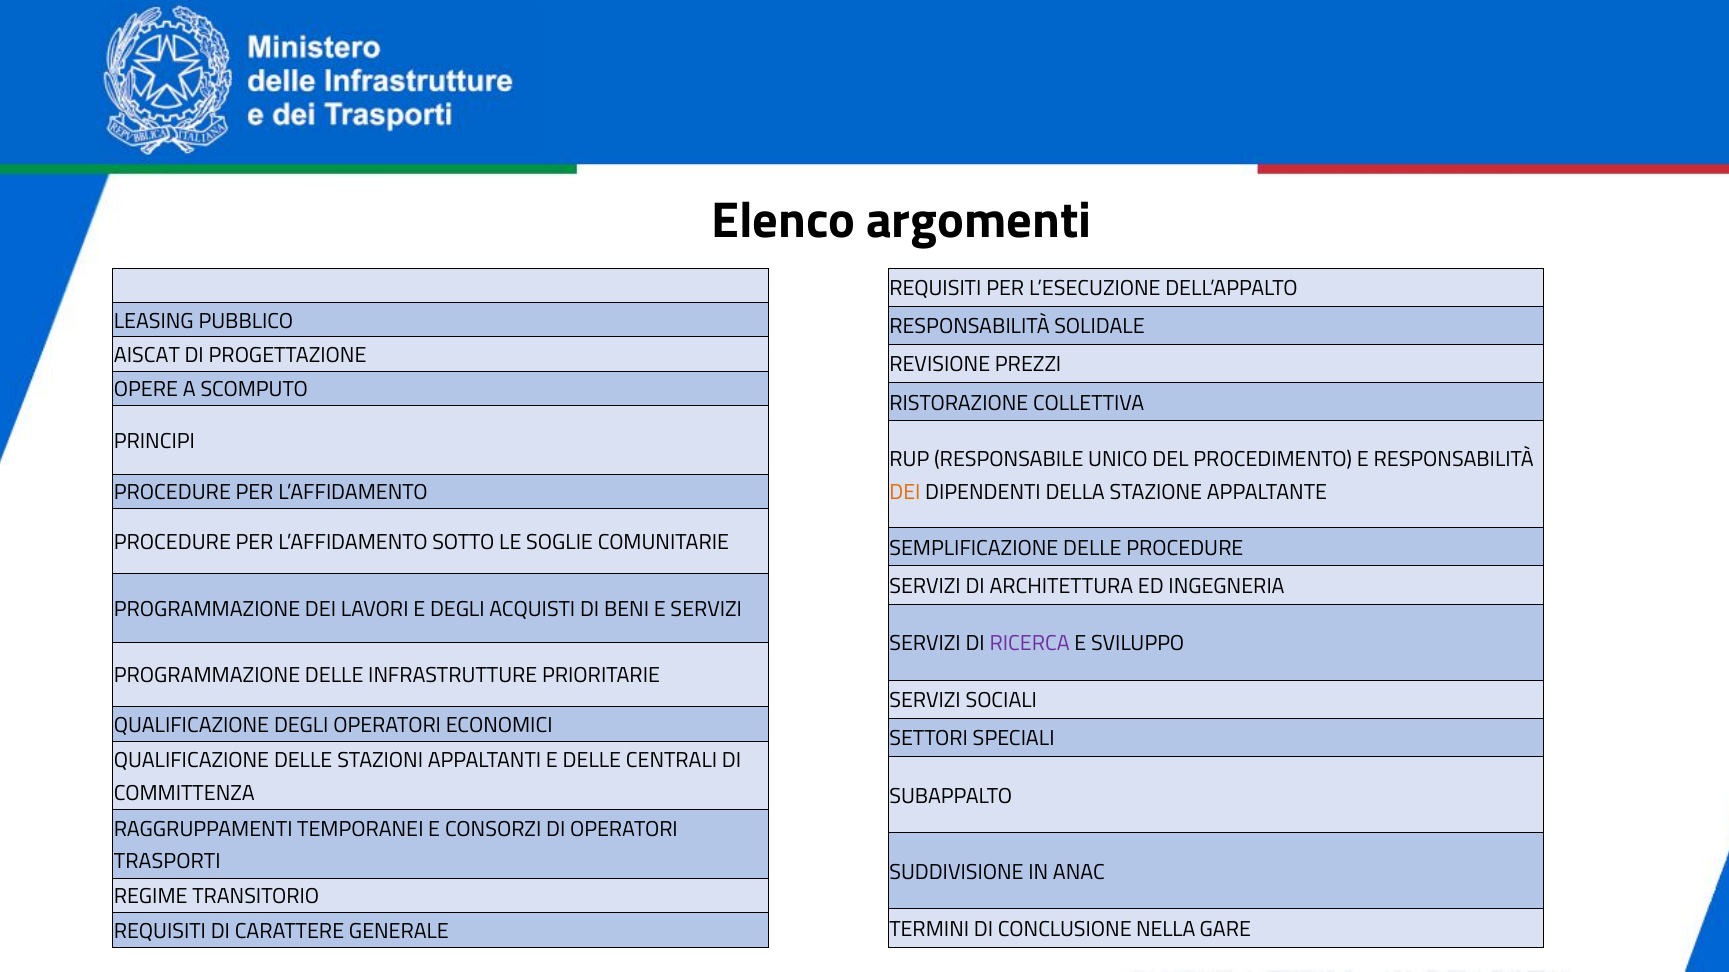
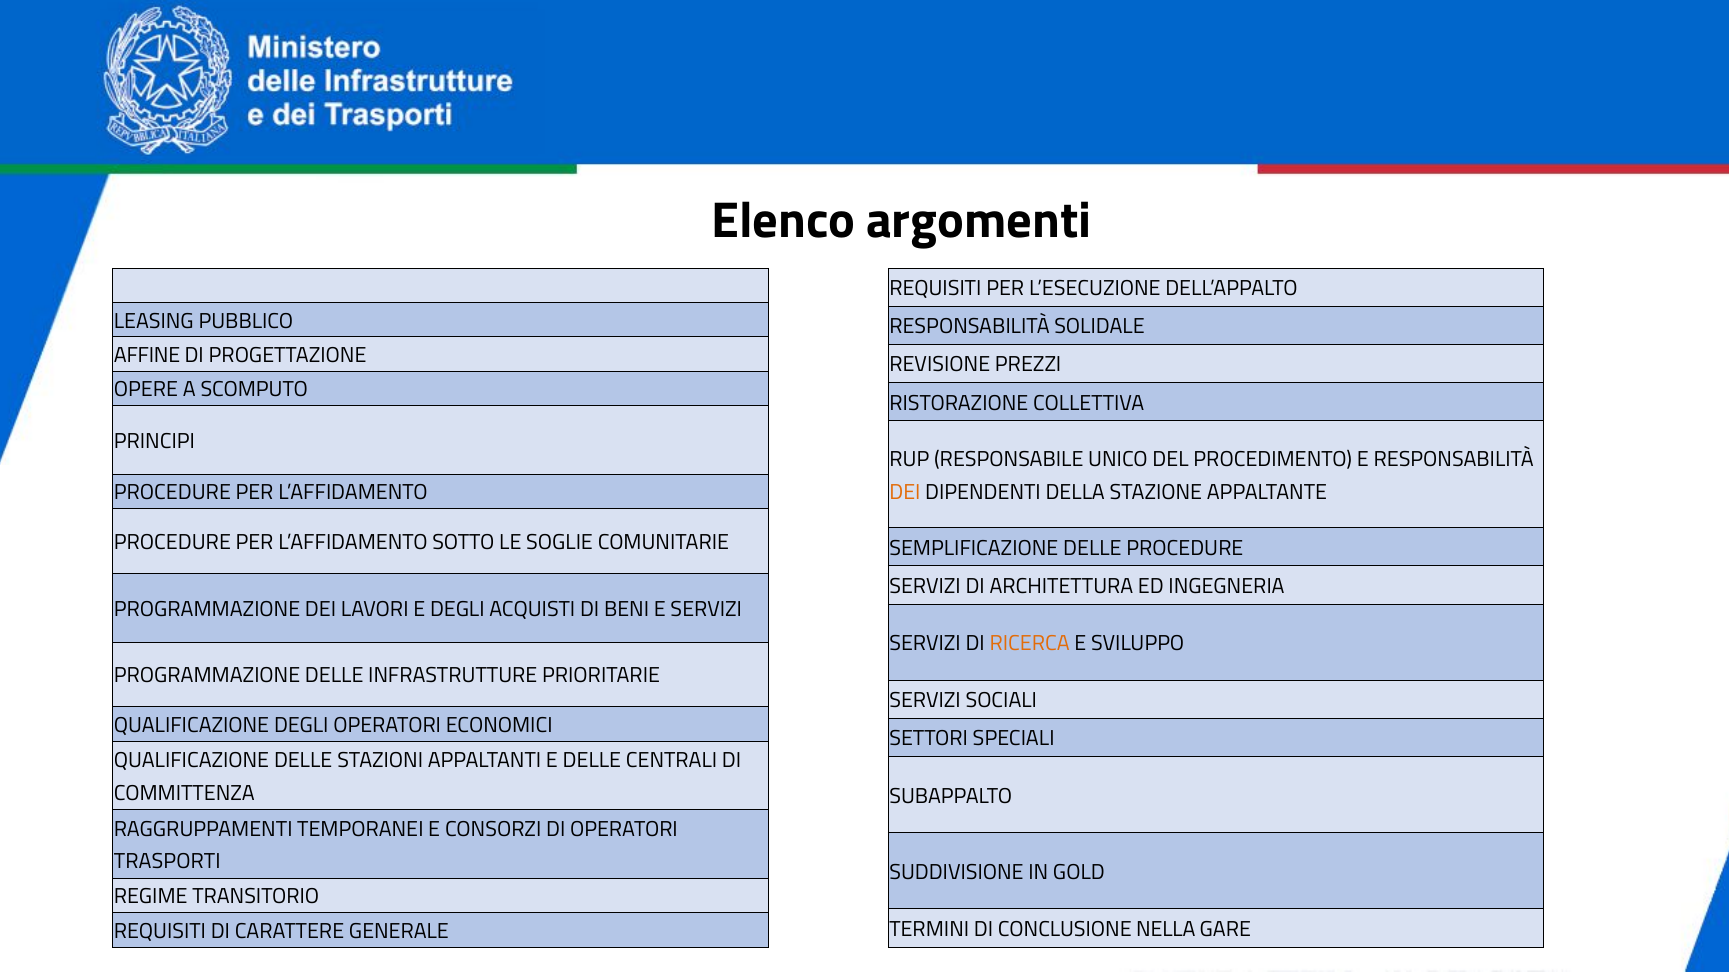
AISCAT: AISCAT -> AFFINE (147, 356)
RICERCA colour: purple -> orange (1030, 644)
ANAC: ANAC -> GOLD (1079, 873)
